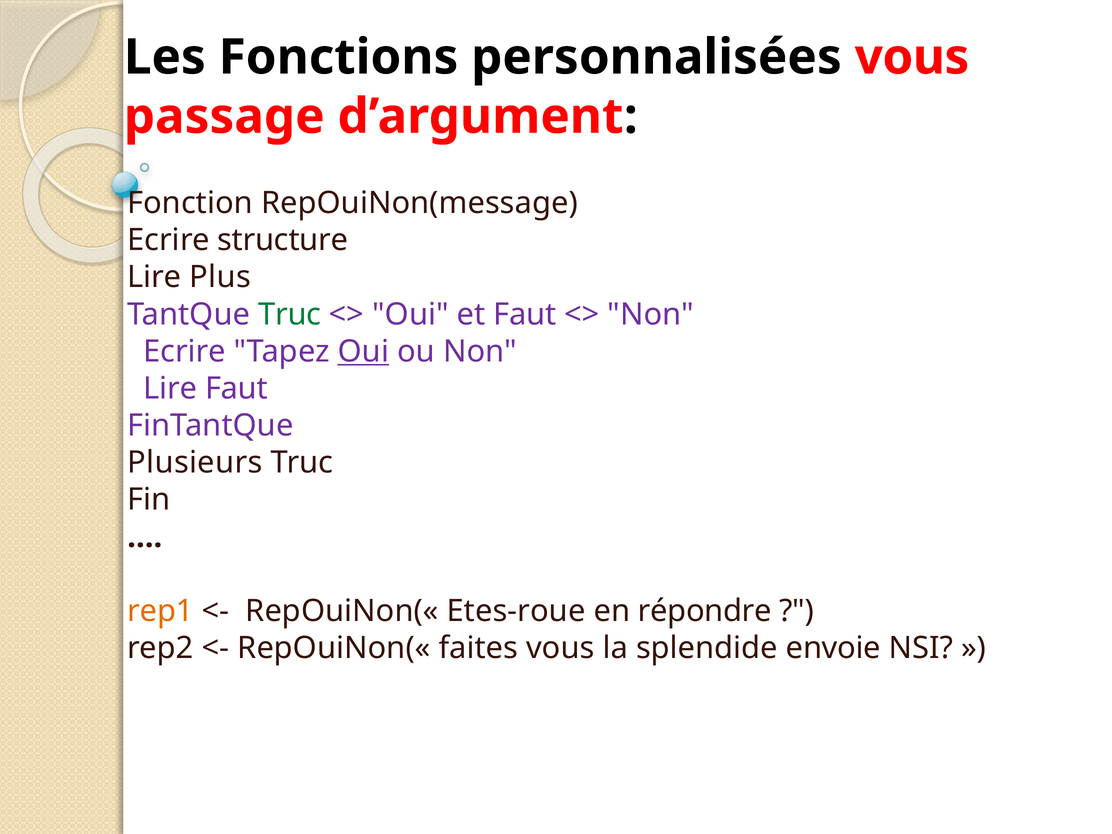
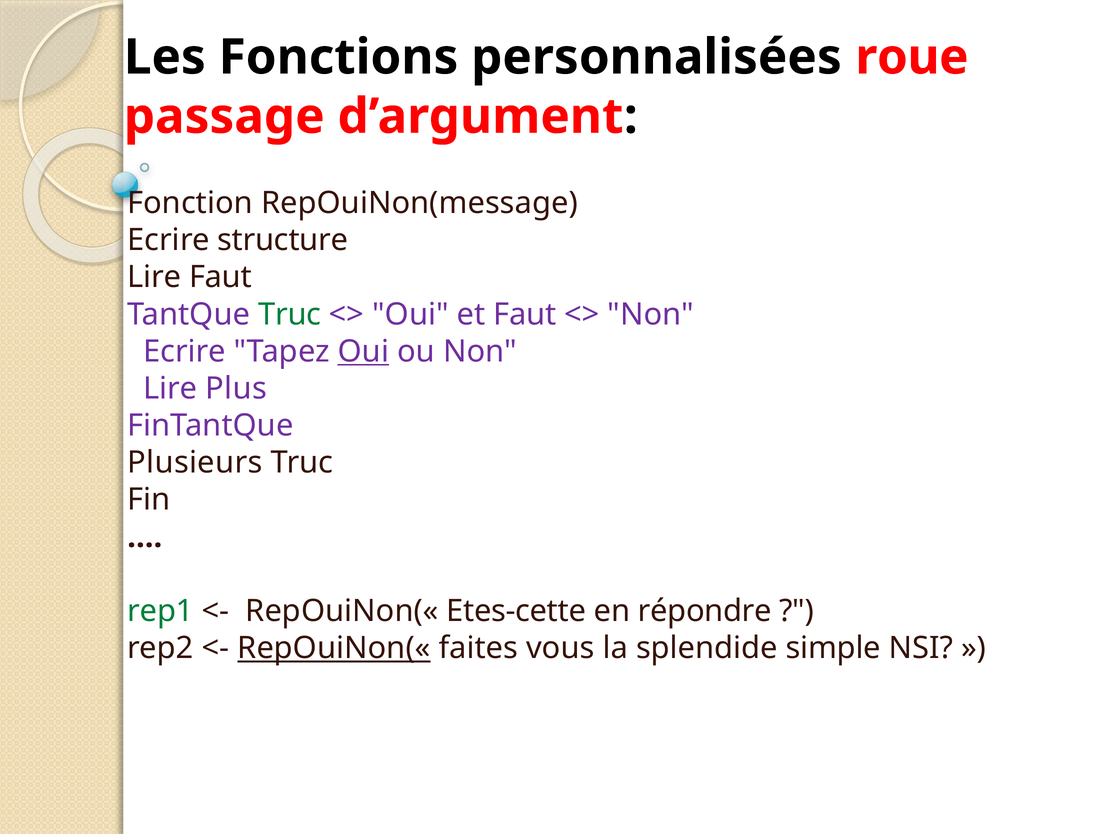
personnalisées vous: vous -> roue (912, 57)
Lire Plus: Plus -> Faut (220, 277)
Lire Faut: Faut -> Plus (236, 389)
rep1 colour: orange -> green (160, 611)
Etes-roue: Etes-roue -> Etes-cette (516, 611)
RepOuiNon(« underline: none -> present (334, 648)
envoie: envoie -> simple (833, 648)
